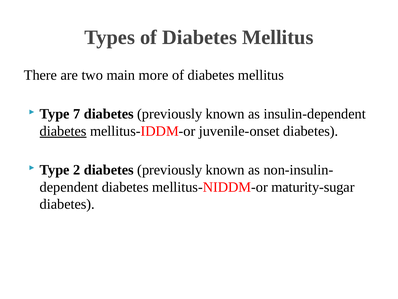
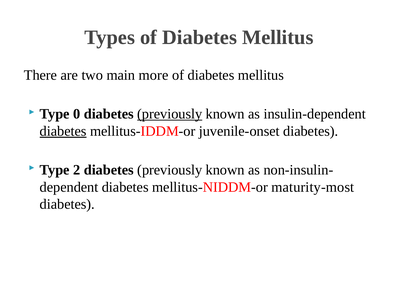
7: 7 -> 0 (77, 114)
previously underline: none -> present (170, 114)
maturity-sugar: maturity-sugar -> maturity-most (313, 187)
